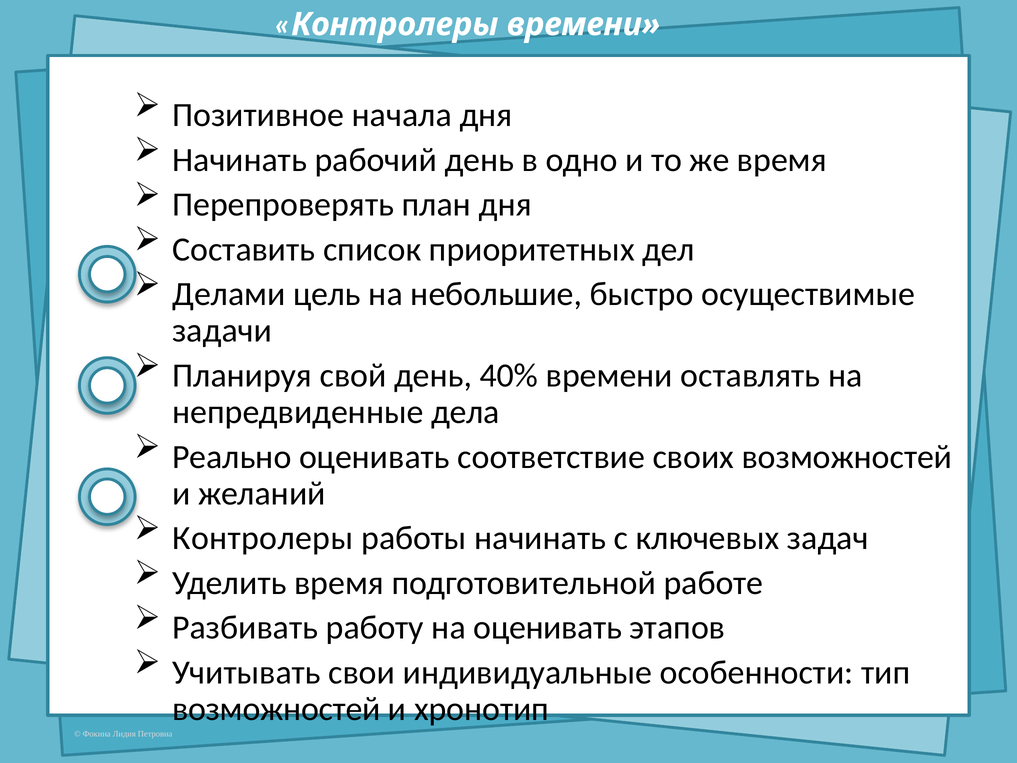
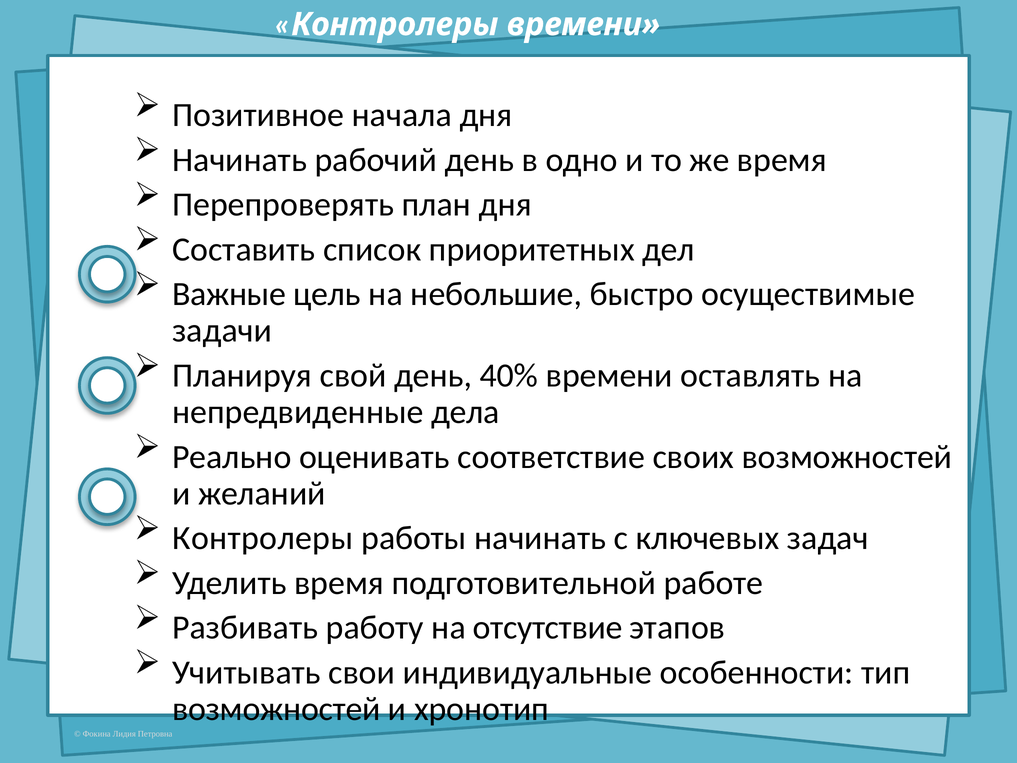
Делами: Делами -> Важные (229, 294)
на оценивать: оценивать -> отсутствие (548, 627)
